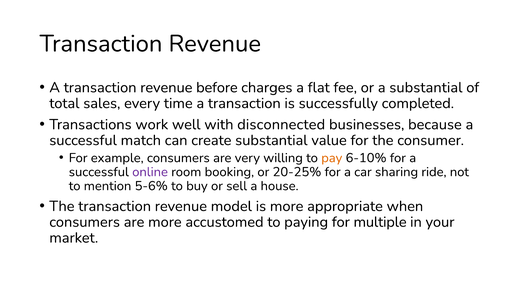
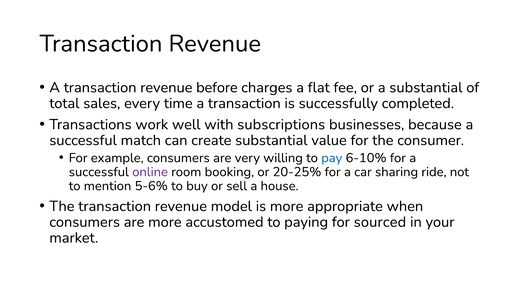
disconnected: disconnected -> subscriptions (281, 124)
pay colour: orange -> blue (332, 158)
multiple: multiple -> sourced (380, 222)
